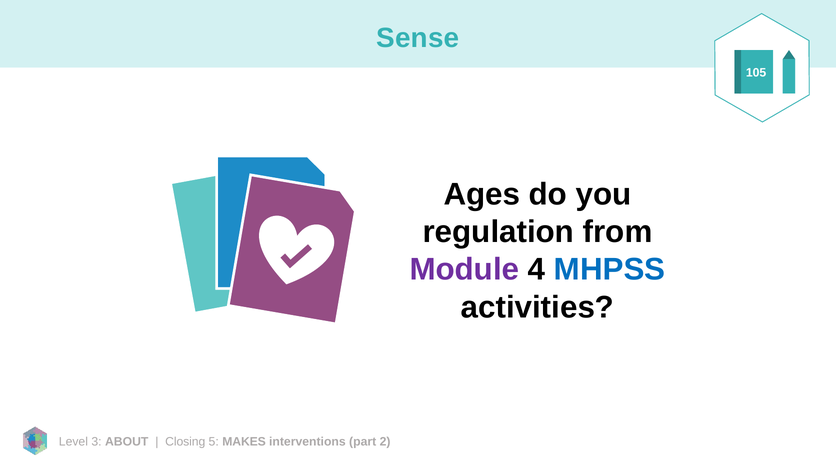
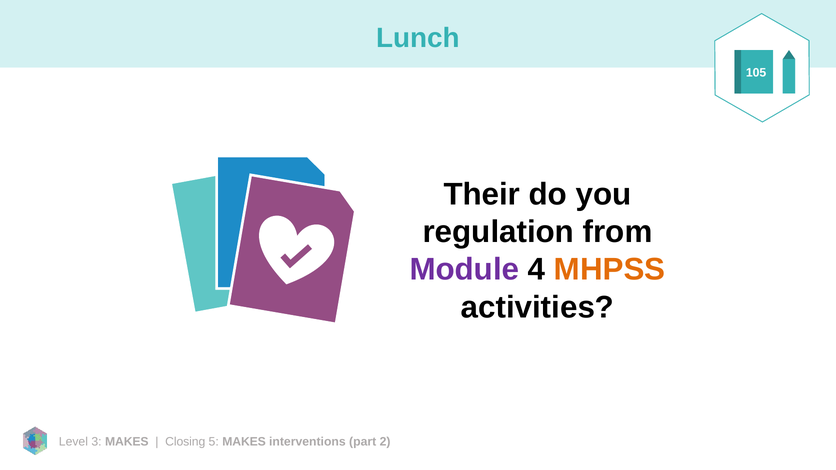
Sense: Sense -> Lunch (418, 38)
Ages: Ages -> Their (482, 195)
MHPSS colour: blue -> orange (610, 270)
ABOUT: ABOUT -> MAKES (127, 442)
